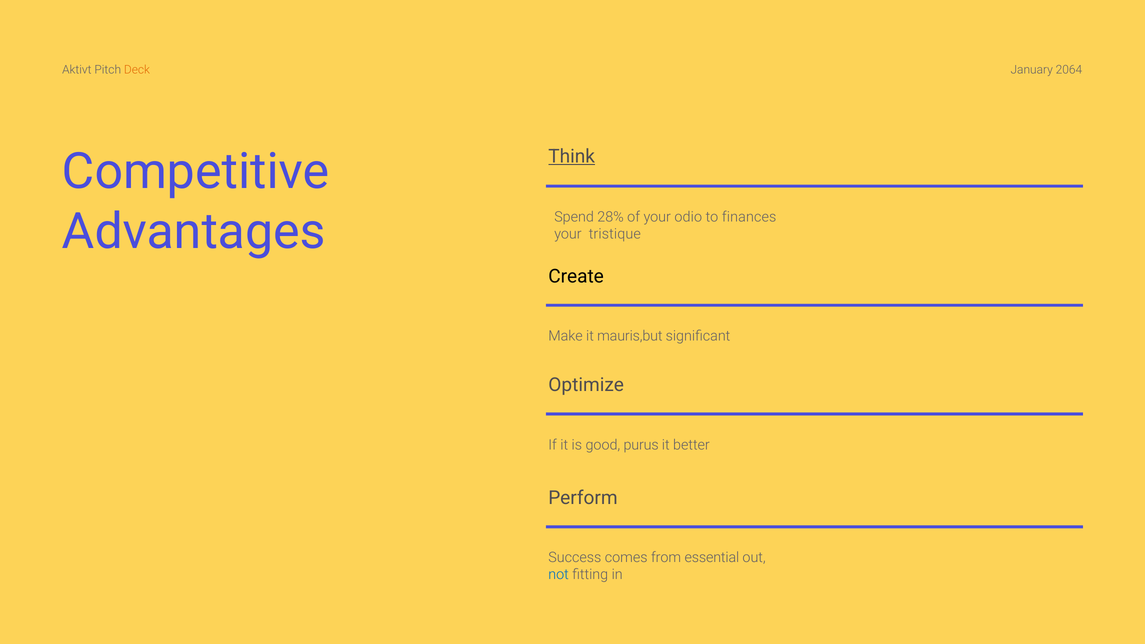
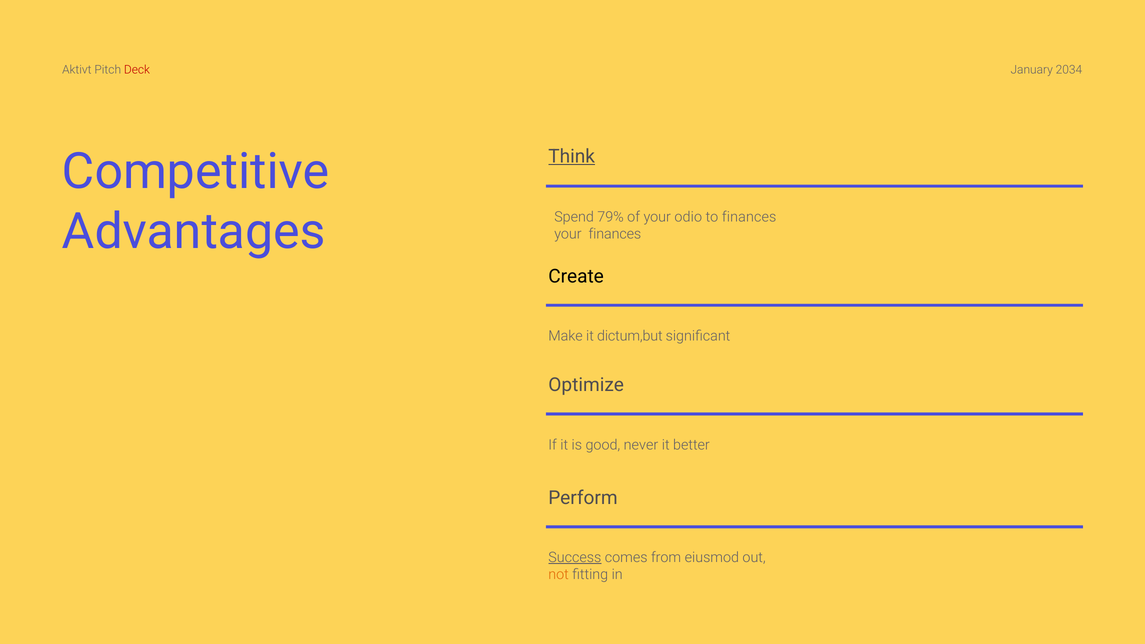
Deck colour: orange -> red (137, 70)
2064: 2064 -> 2034 (1069, 70)
28%: 28% -> 79% (611, 217)
your tristique: tristique -> finances (615, 234)
mauris,but: mauris,but -> dictum,but (630, 336)
purus: purus -> never (641, 445)
Success underline: none -> present (575, 558)
essential: essential -> eiusmod (712, 558)
not colour: blue -> orange (559, 575)
